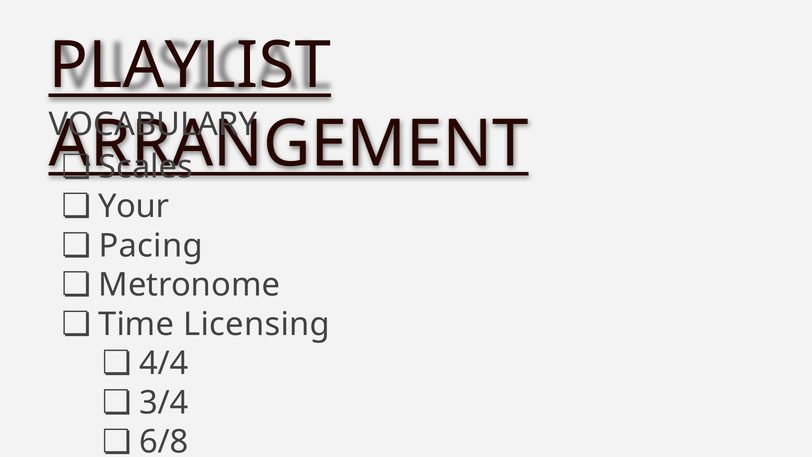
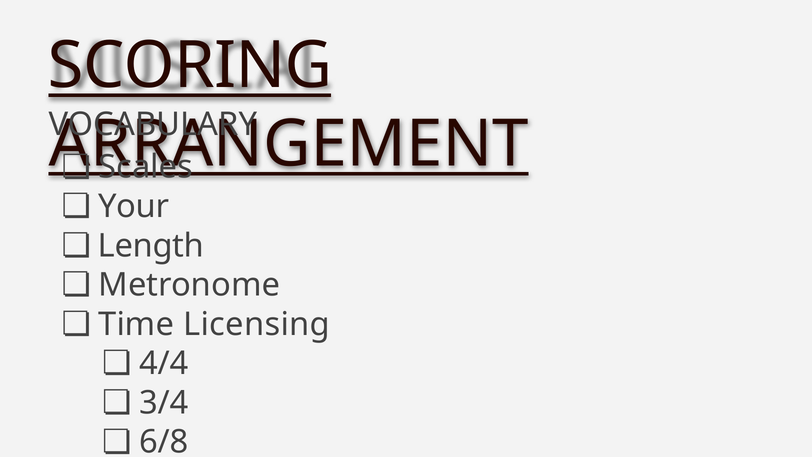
PLAYLIST: PLAYLIST -> SCORING (190, 65)
Pacing: Pacing -> Length (151, 246)
